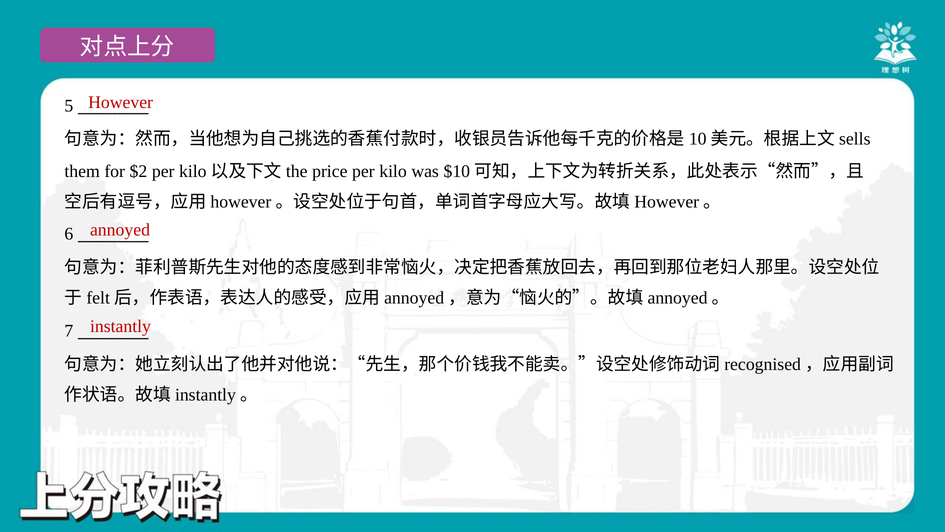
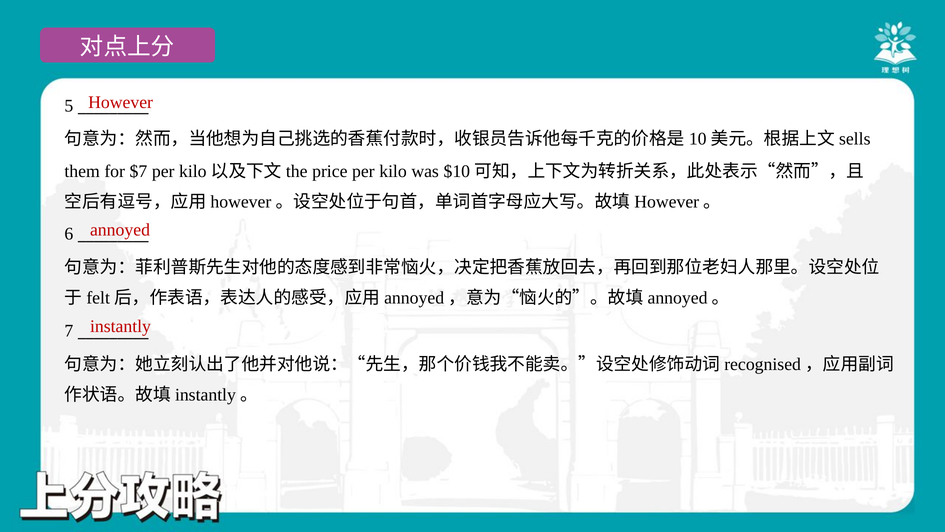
$2: $2 -> $7 (138, 171)
